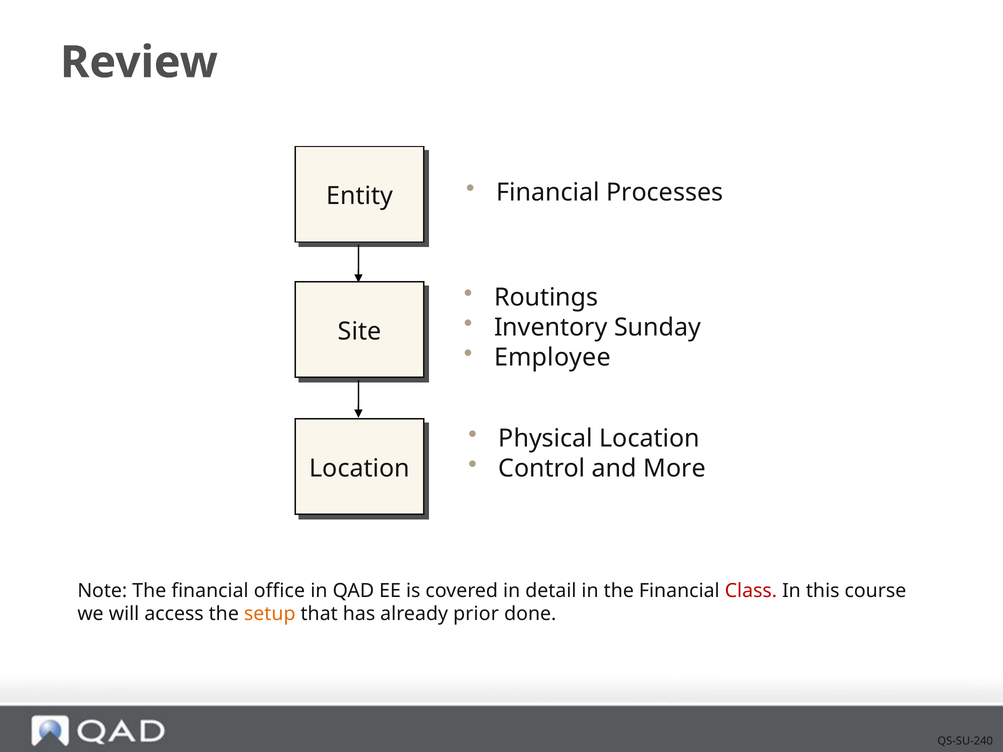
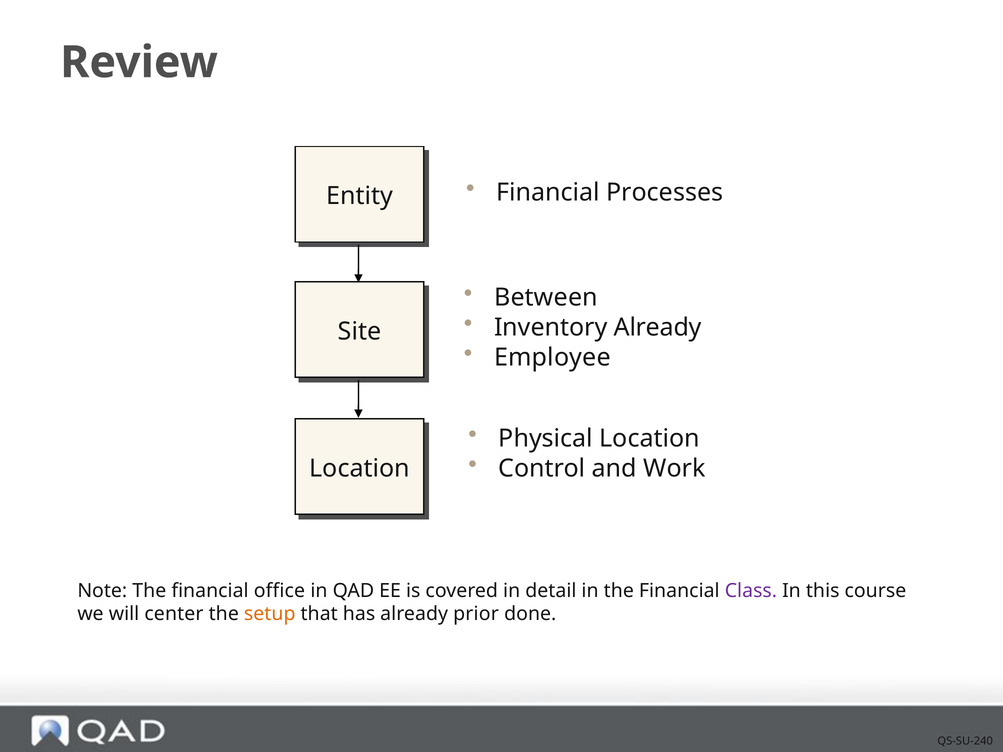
Routings: Routings -> Between (546, 297)
Inventory Sunday: Sunday -> Already (658, 328)
More: More -> Work (675, 469)
Class colour: red -> purple (751, 591)
access: access -> center (174, 614)
